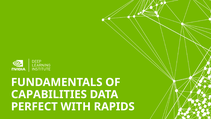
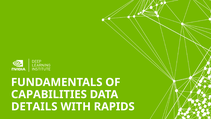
PERFECT: PERFECT -> DETAILS (34, 106)
